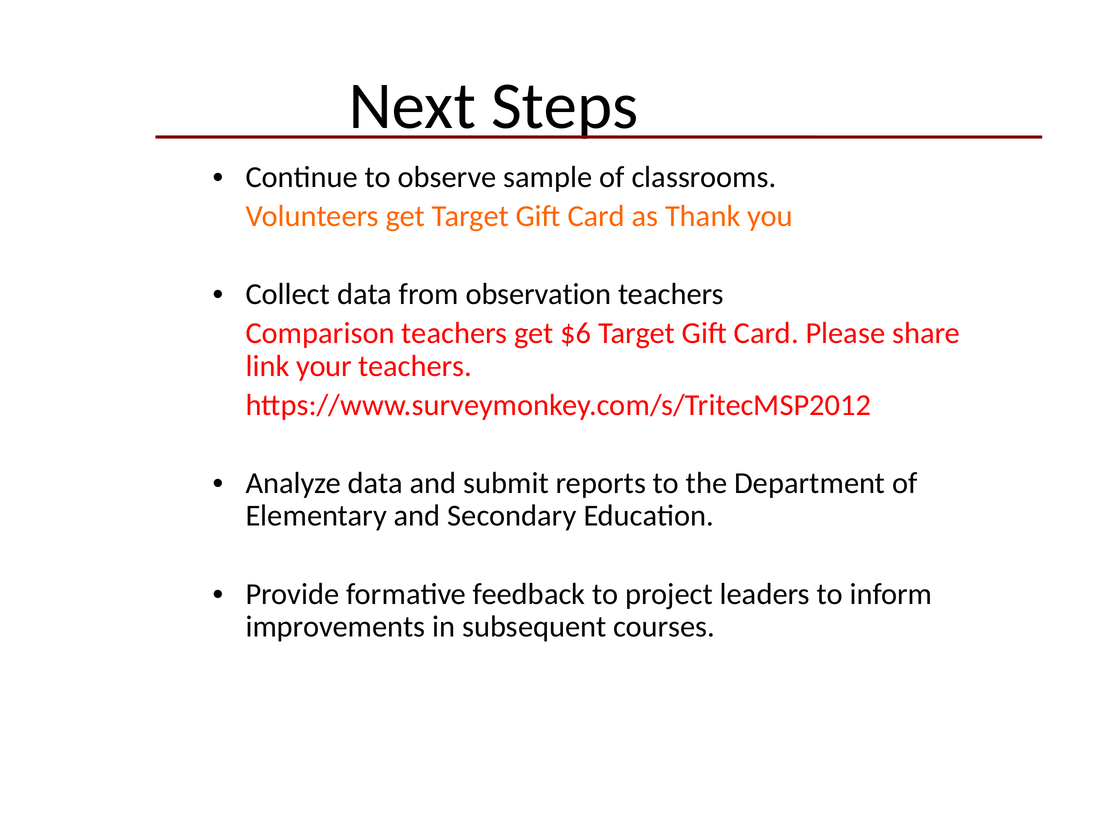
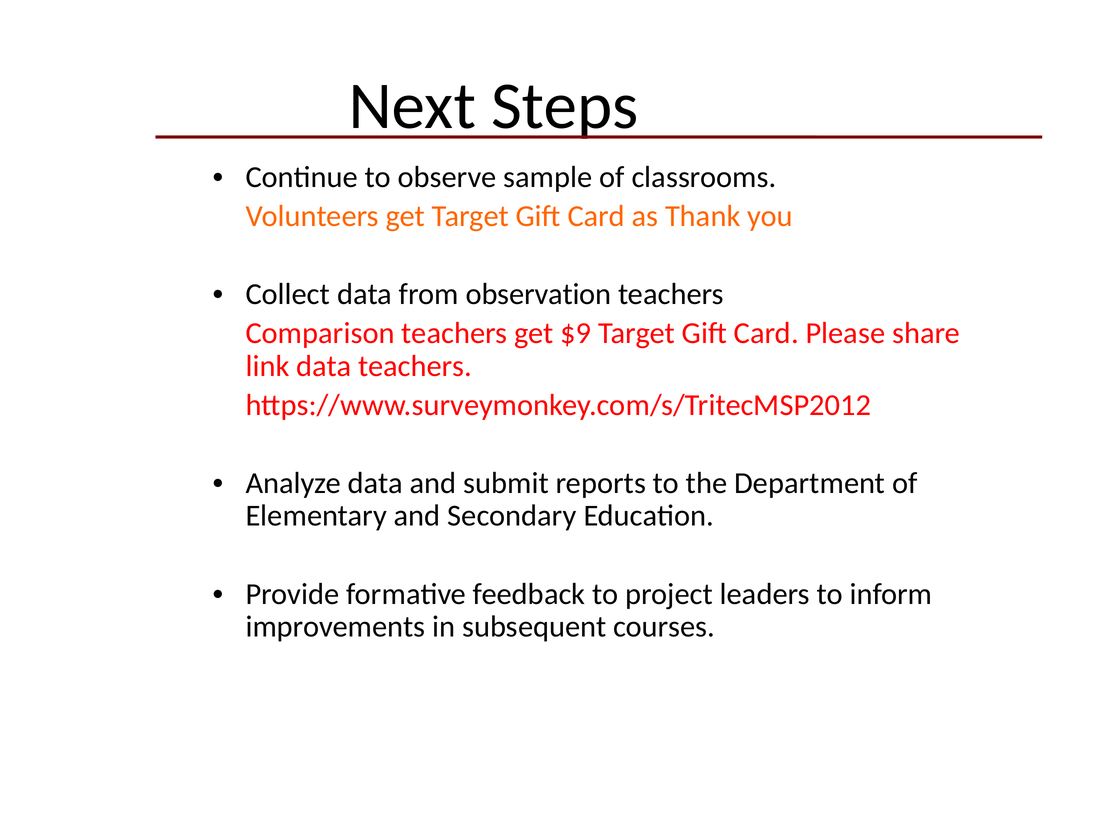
$6: $6 -> $9 (576, 333)
link your: your -> data (324, 366)
